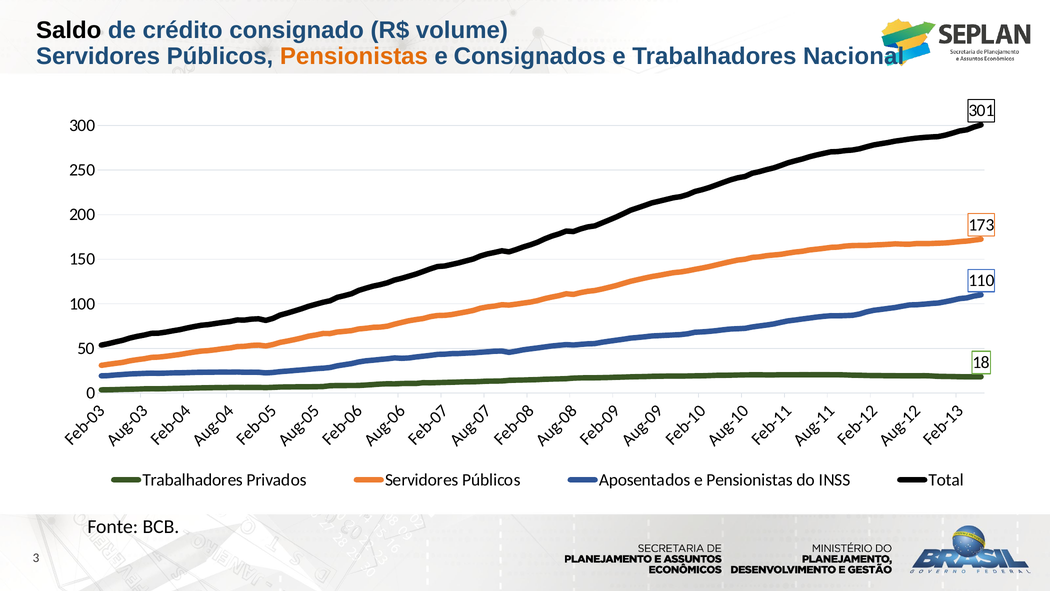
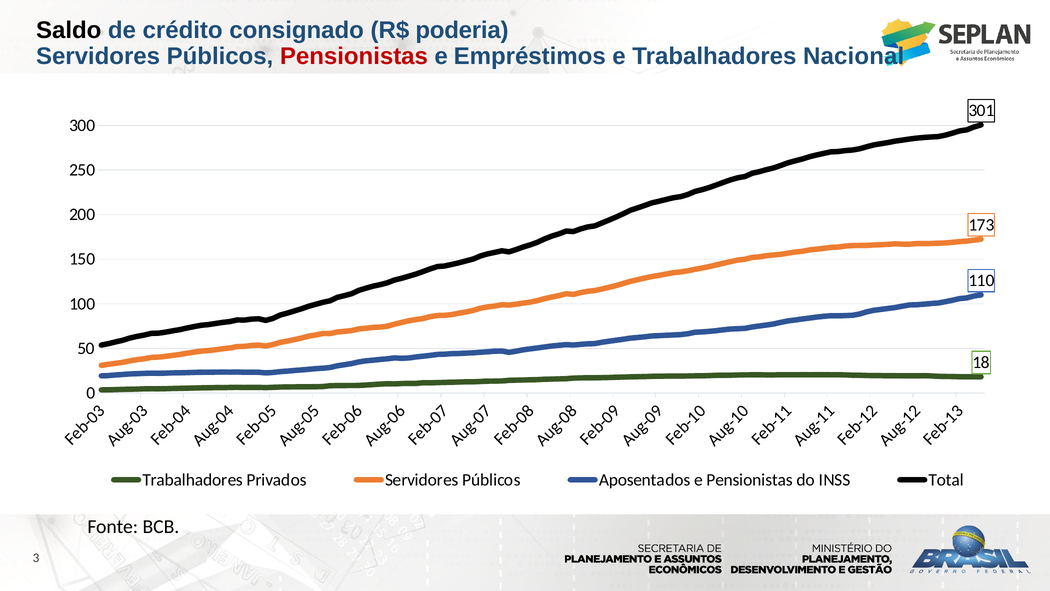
volume: volume -> poderia (462, 30)
Pensionistas colour: orange -> red (354, 56)
Consignados: Consignados -> Empréstimos (530, 56)
